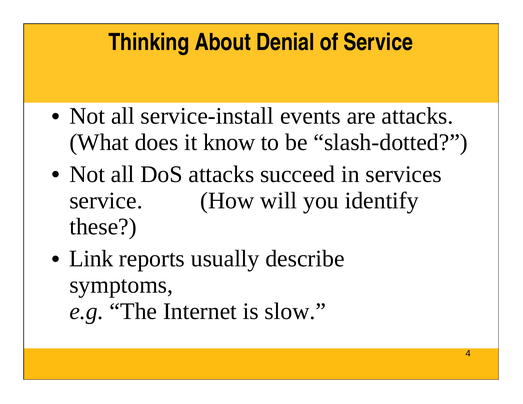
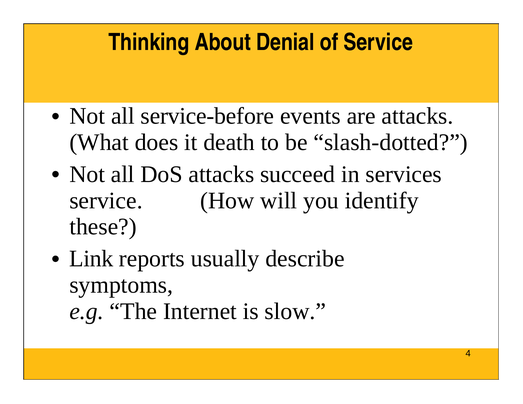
service-install: service-install -> service-before (207, 116)
know: know -> death (229, 142)
